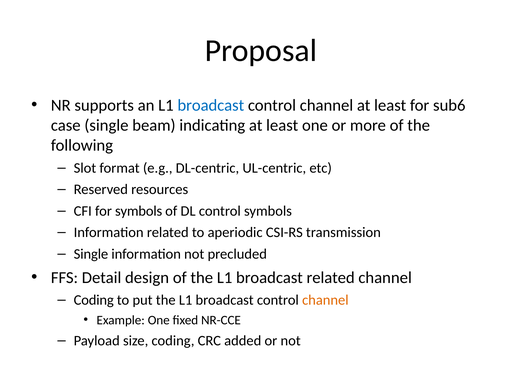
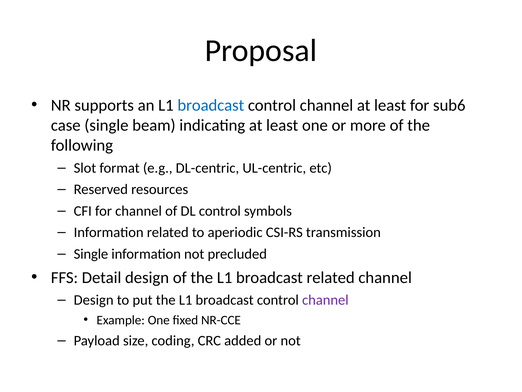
for symbols: symbols -> channel (139, 211)
Coding: Coding -> Design (94, 300)
channel colour: orange -> purple (325, 300)
